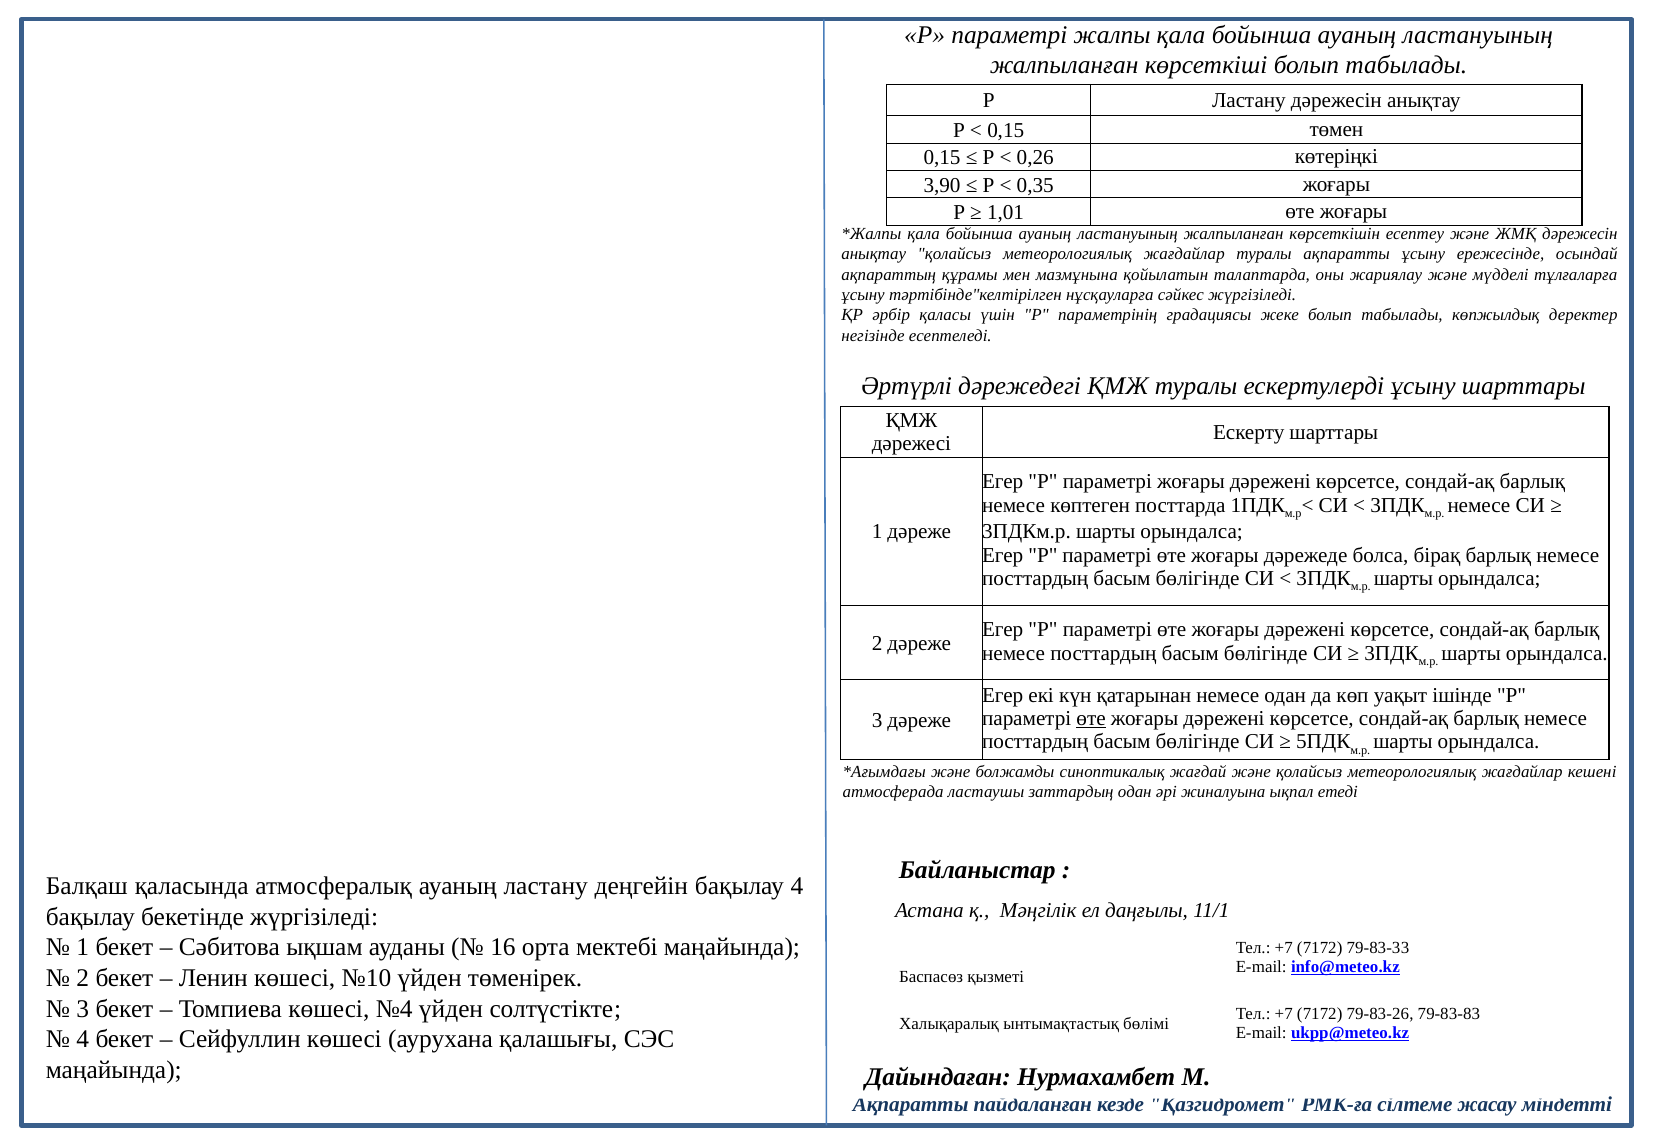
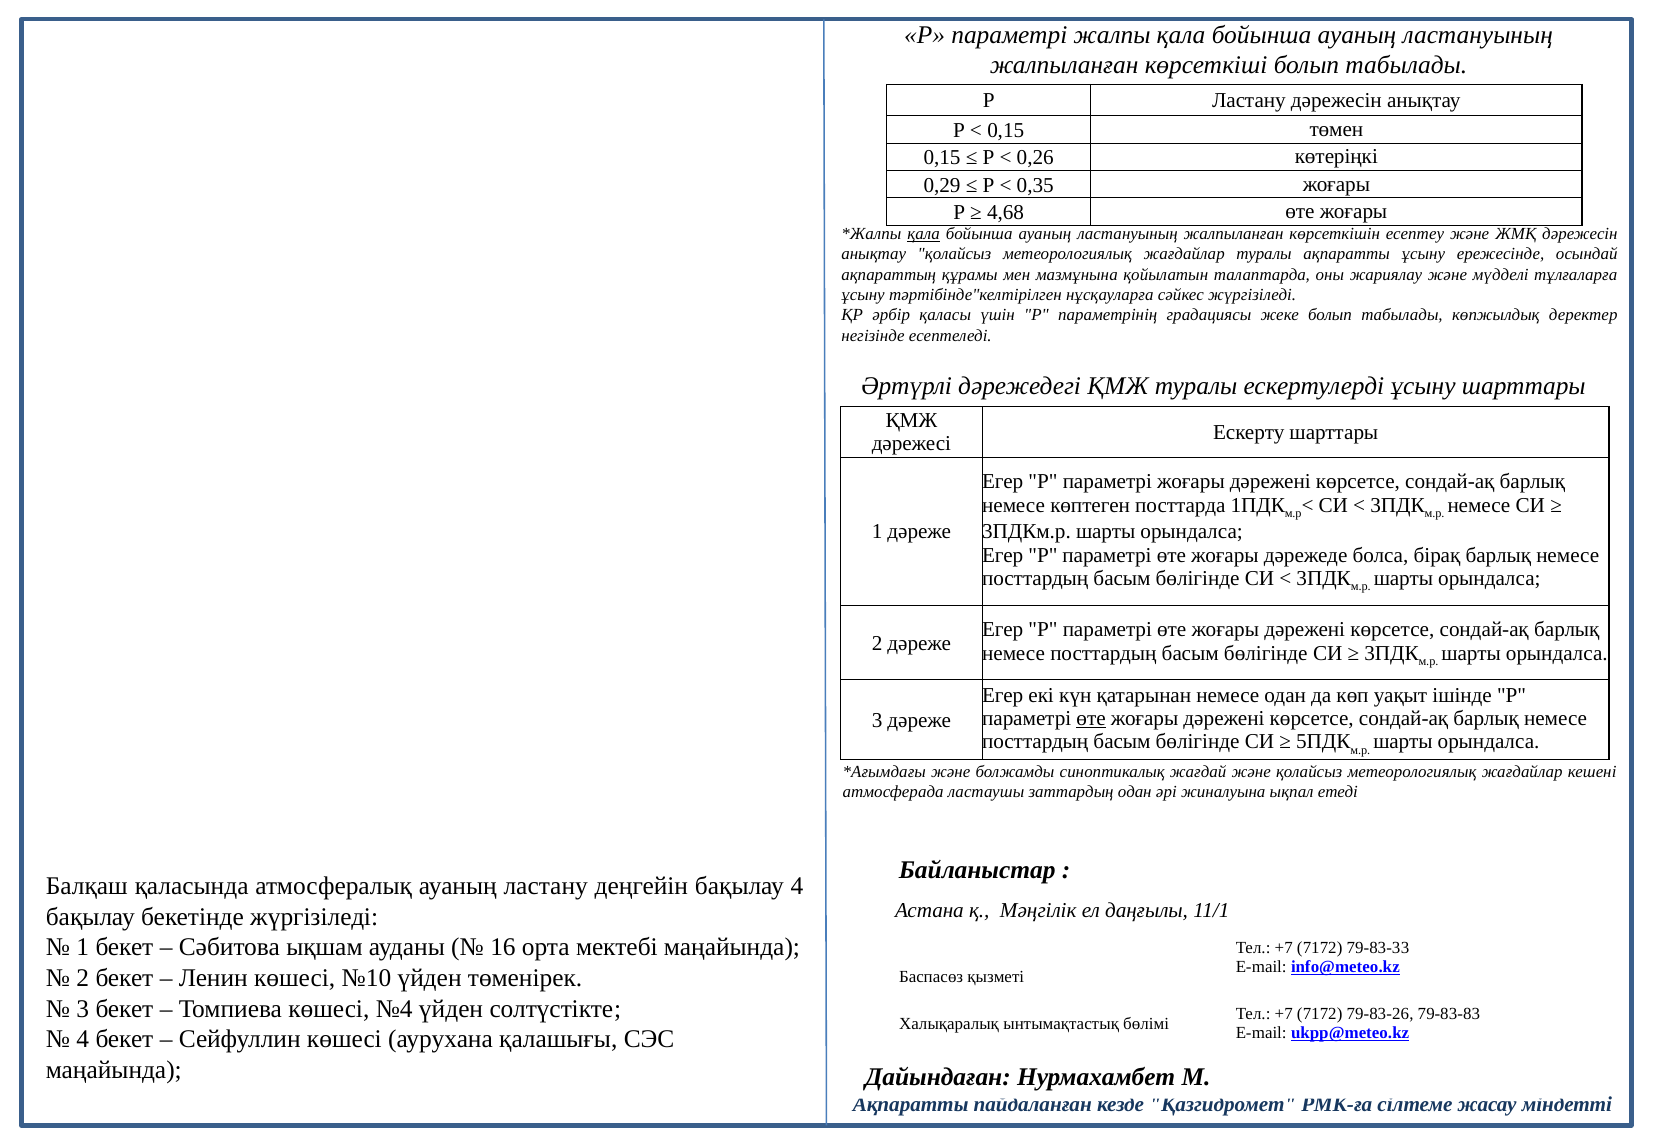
3,90: 3,90 -> 0,29 (942, 185)
1,01: 1,01 -> 4,68 (1006, 212)
қала underline: none -> present (924, 234)
